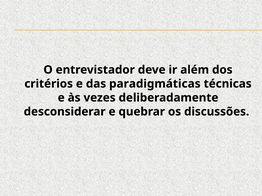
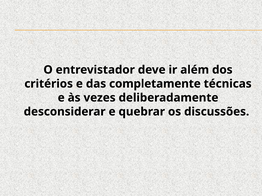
paradigmáticas: paradigmáticas -> completamente (155, 84)
